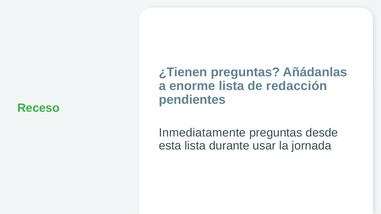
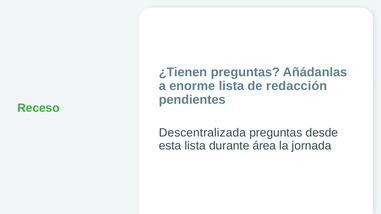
Inmediatamente: Inmediatamente -> Descentralizada (202, 133)
usar: usar -> área (264, 146)
